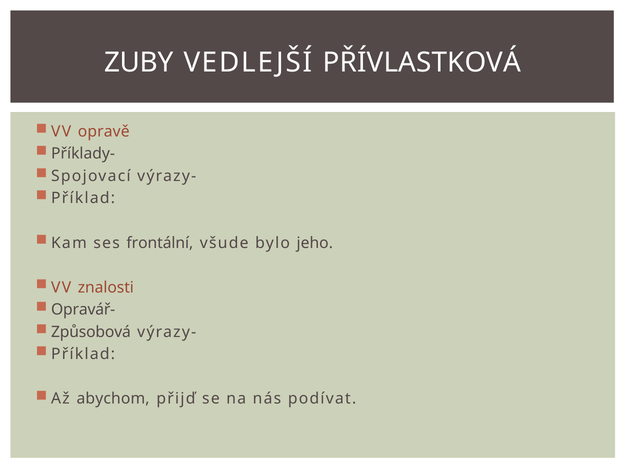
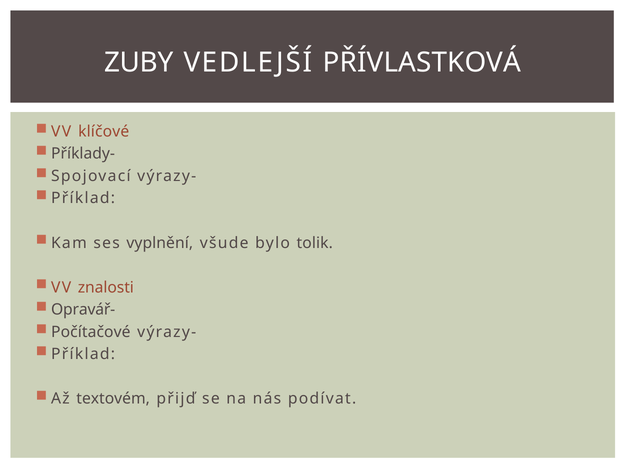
opravě: opravě -> klíčové (104, 131)
frontální: frontální -> vyplnění (160, 243)
jeho: jeho -> tolik (315, 243)
Způsobová: Způsobová -> Počítačové (91, 332)
abychom: abychom -> textovém (113, 398)
